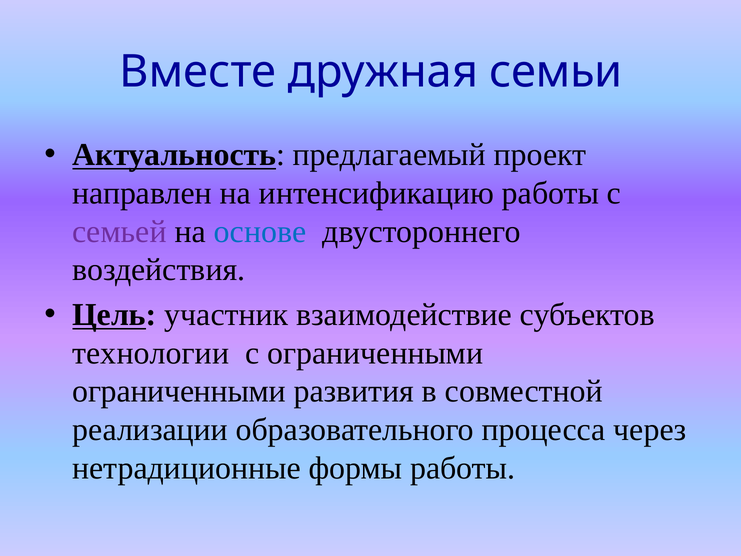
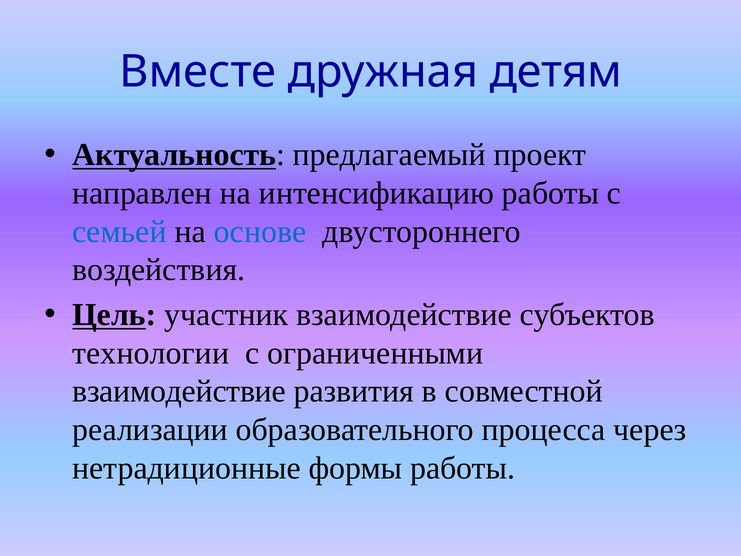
семьи: семьи -> детям (556, 72)
семьей colour: purple -> blue (119, 231)
ограниченными: ограниченными -> взаимодействие (179, 391)
